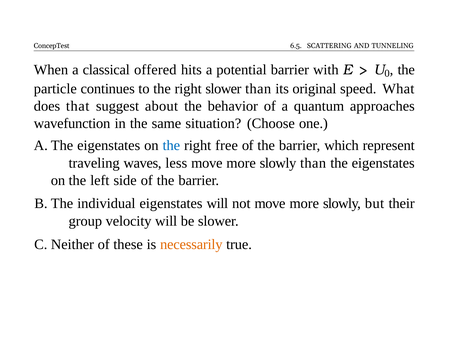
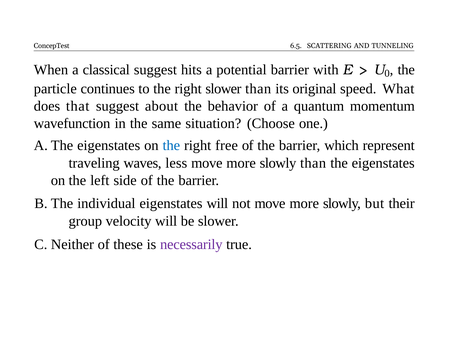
classical offered: offered -> suggest (155, 70)
approaches: approaches -> momentum (382, 106)
necessarily colour: orange -> purple (191, 245)
